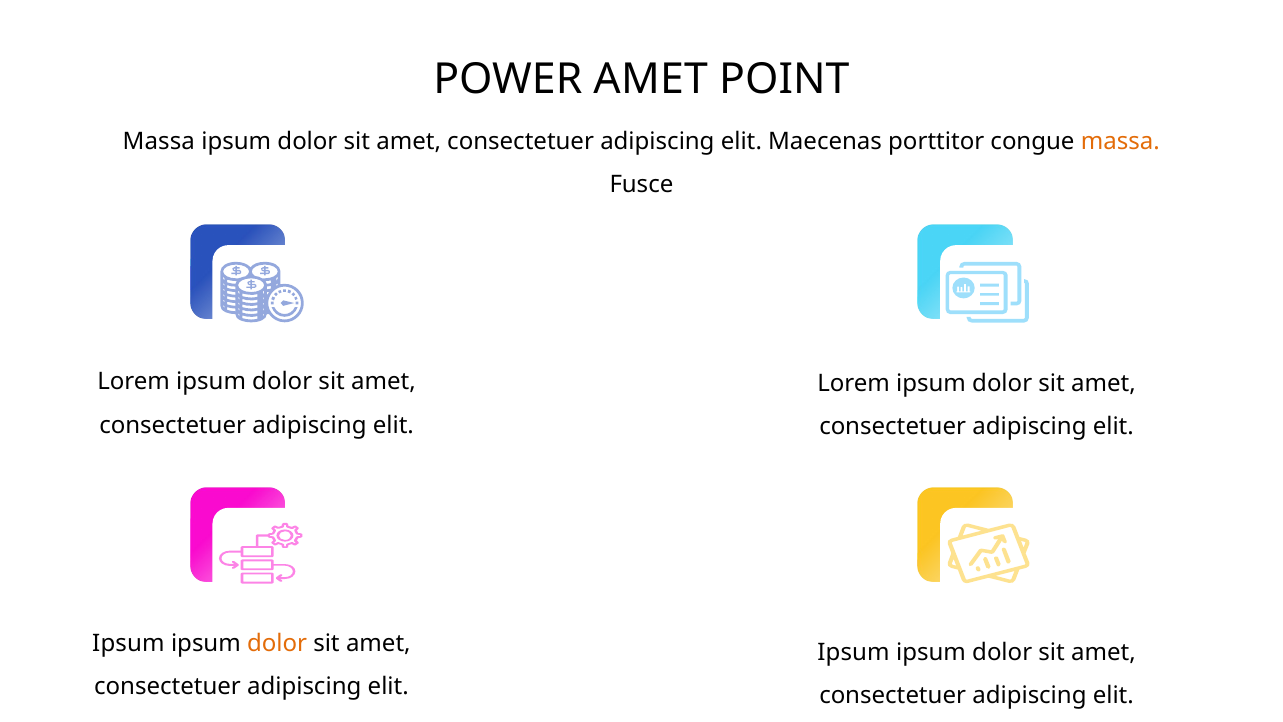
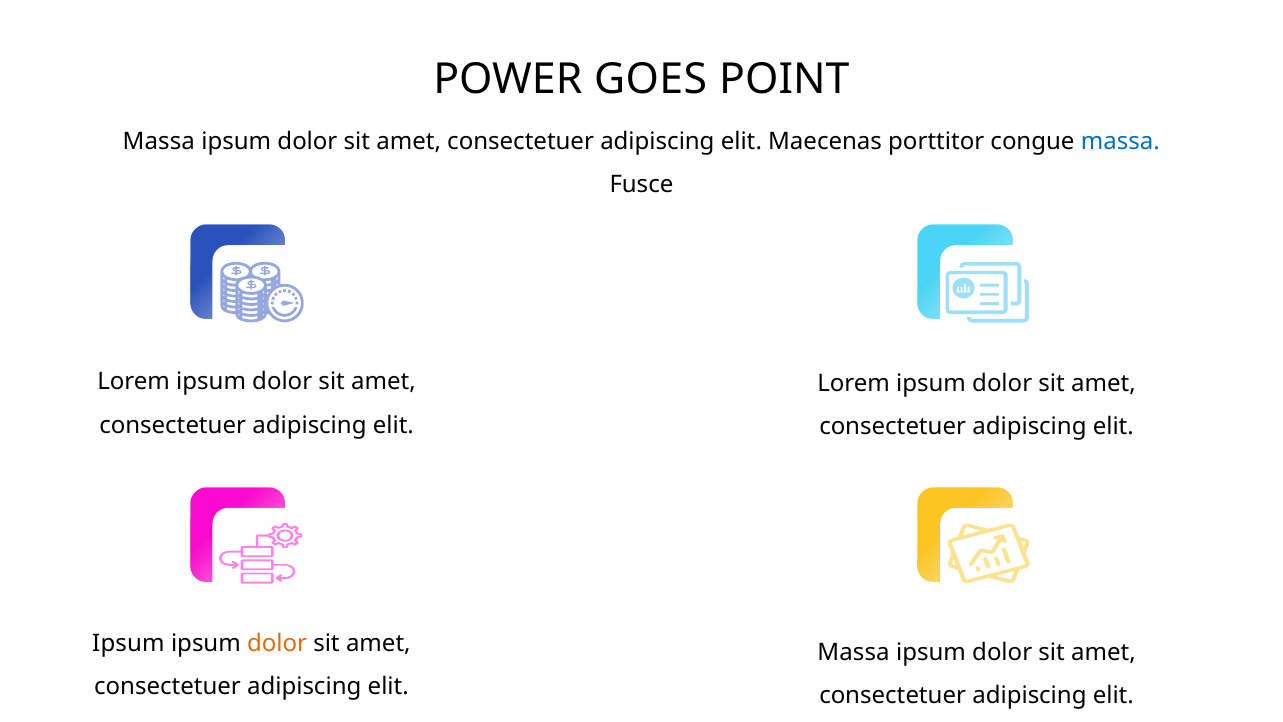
POWER AMET: AMET -> GOES (651, 79)
massa colour: orange -> blue (1120, 142)
Ipsum: Ipsum -> Massa (854, 652)
